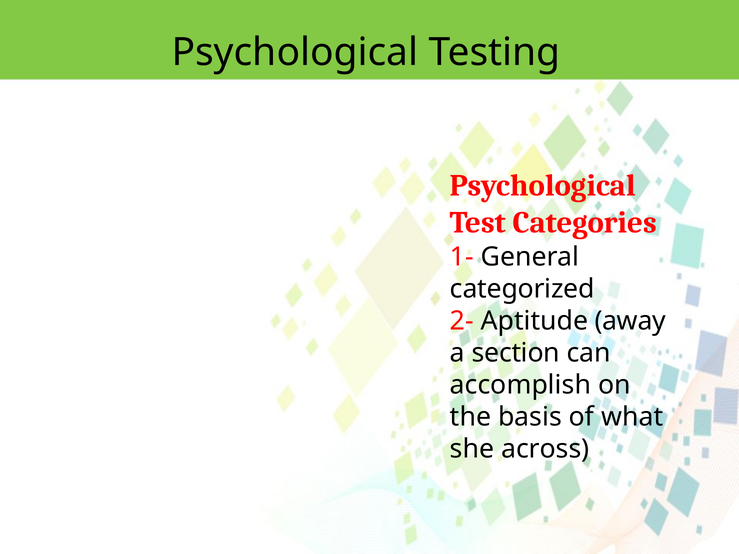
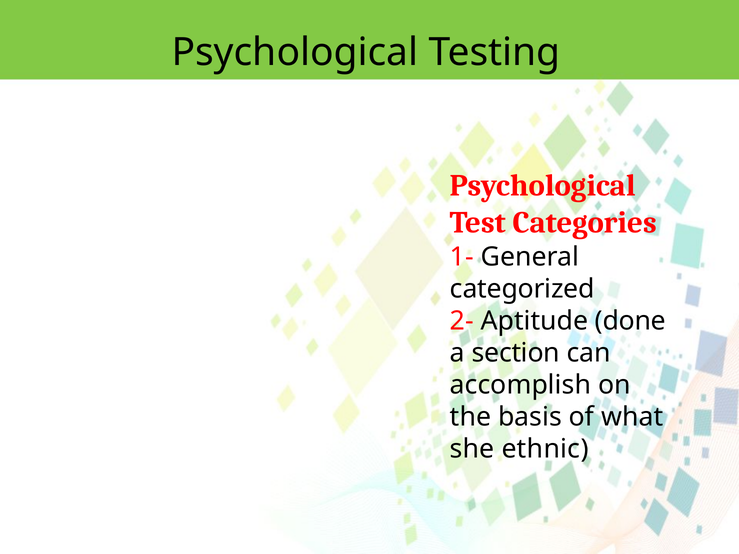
away: away -> done (630, 321)
across: across -> ethnic (545, 449)
